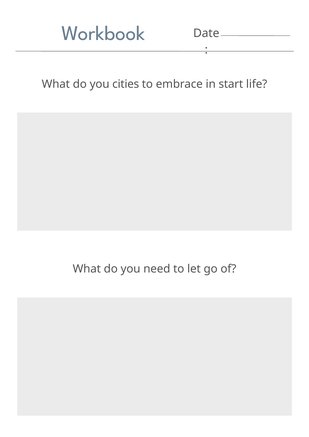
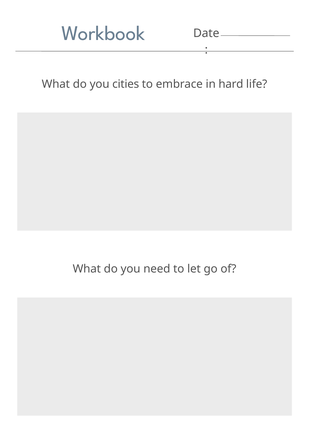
start: start -> hard (231, 84)
